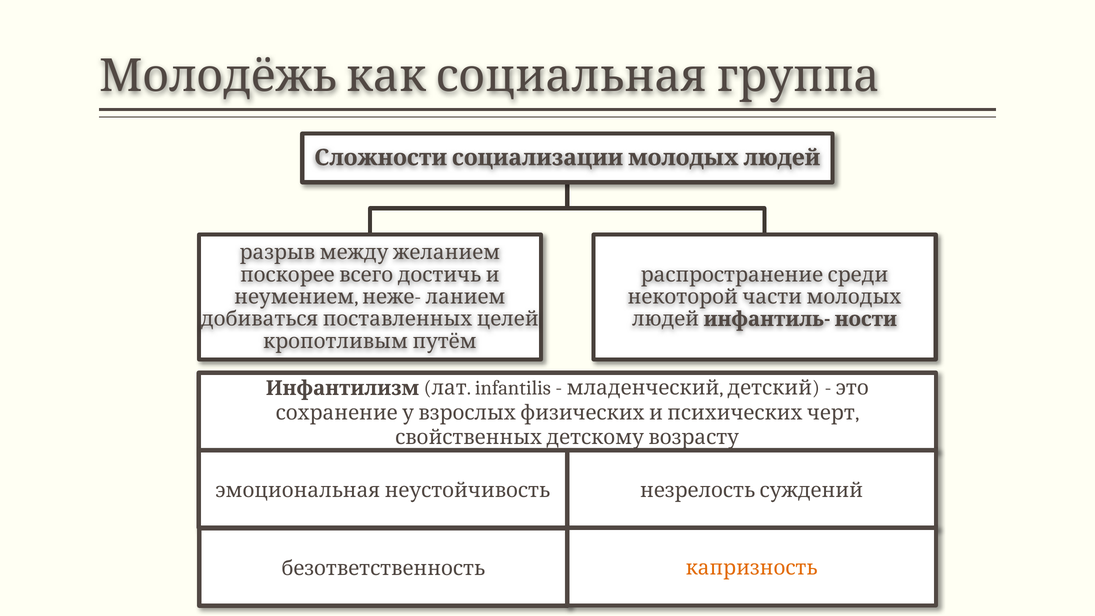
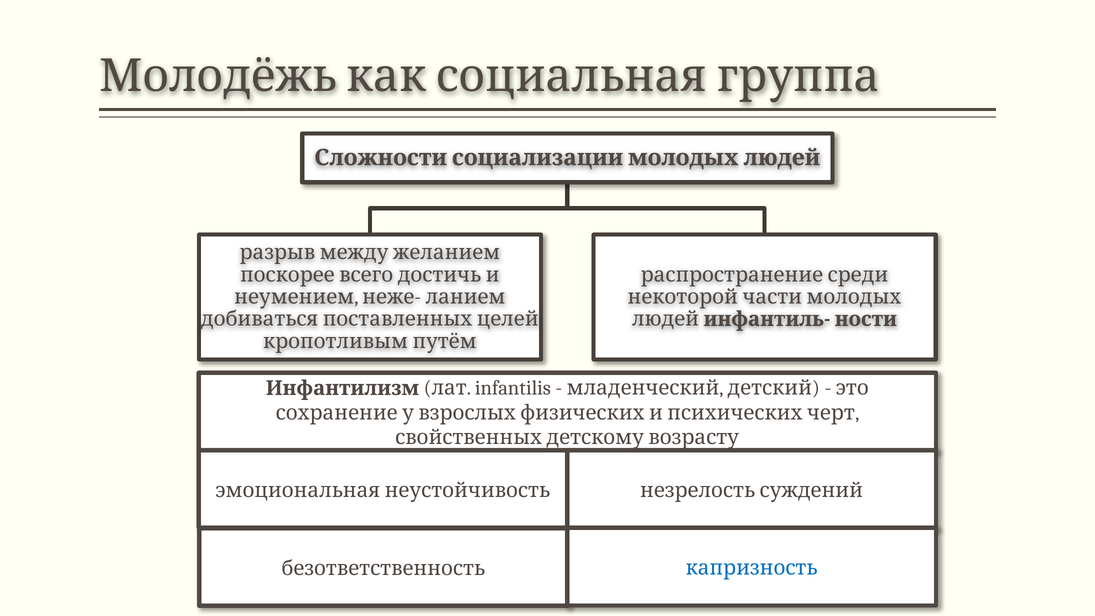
капризность colour: orange -> blue (752, 568)
